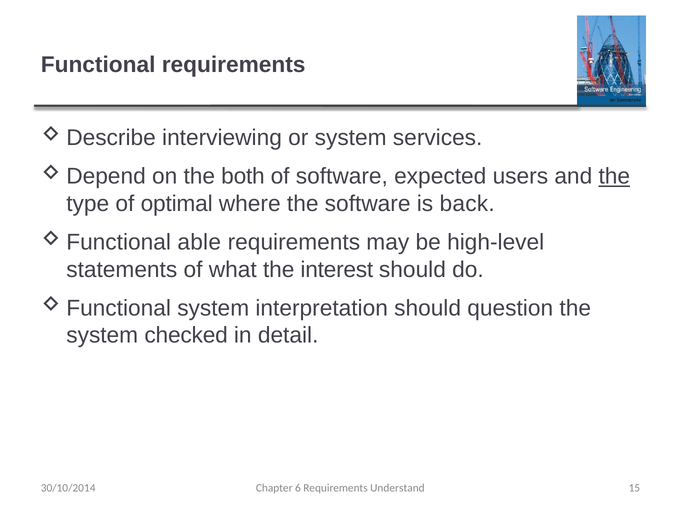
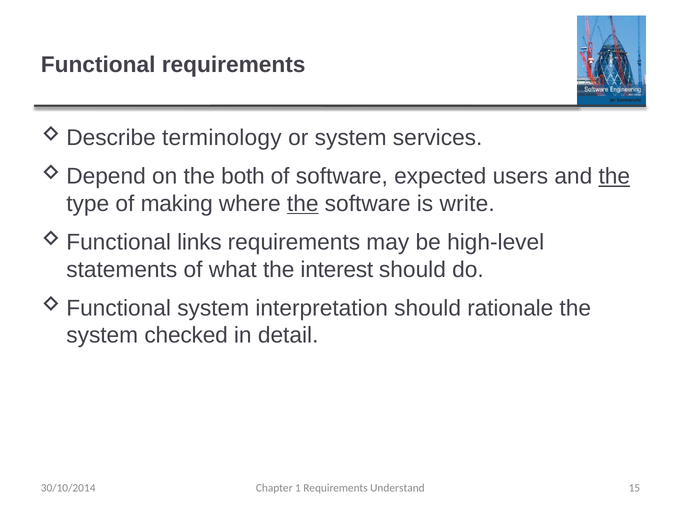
interviewing: interviewing -> terminology (222, 138)
optimal: optimal -> making (177, 204)
the underline: none -> present (303, 204)
back: back -> write (467, 204)
able: able -> links (199, 242)
question: question -> rationale (510, 308)
6: 6 -> 1 (298, 488)
